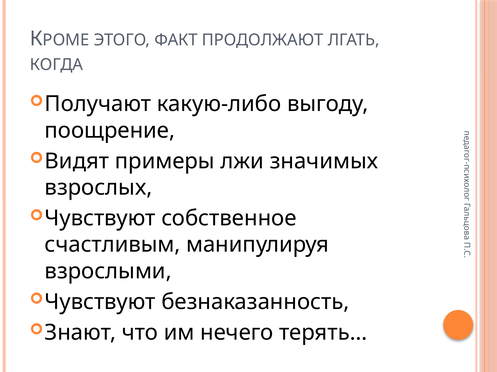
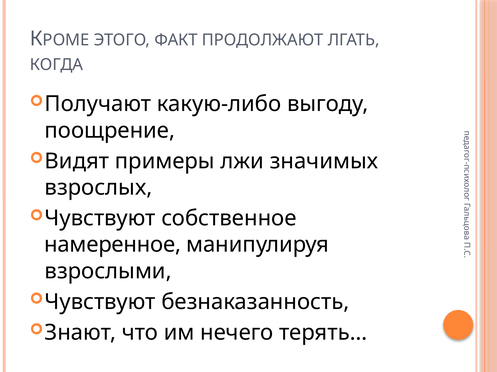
счастливым: счастливым -> намеренное (113, 245)
